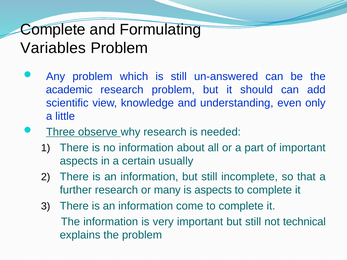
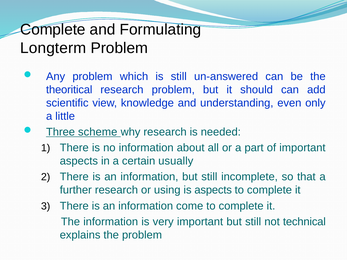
Variables: Variables -> Longterm (53, 48)
academic: academic -> theoritical (69, 90)
observe: observe -> scheme (98, 132)
many: many -> using (167, 190)
